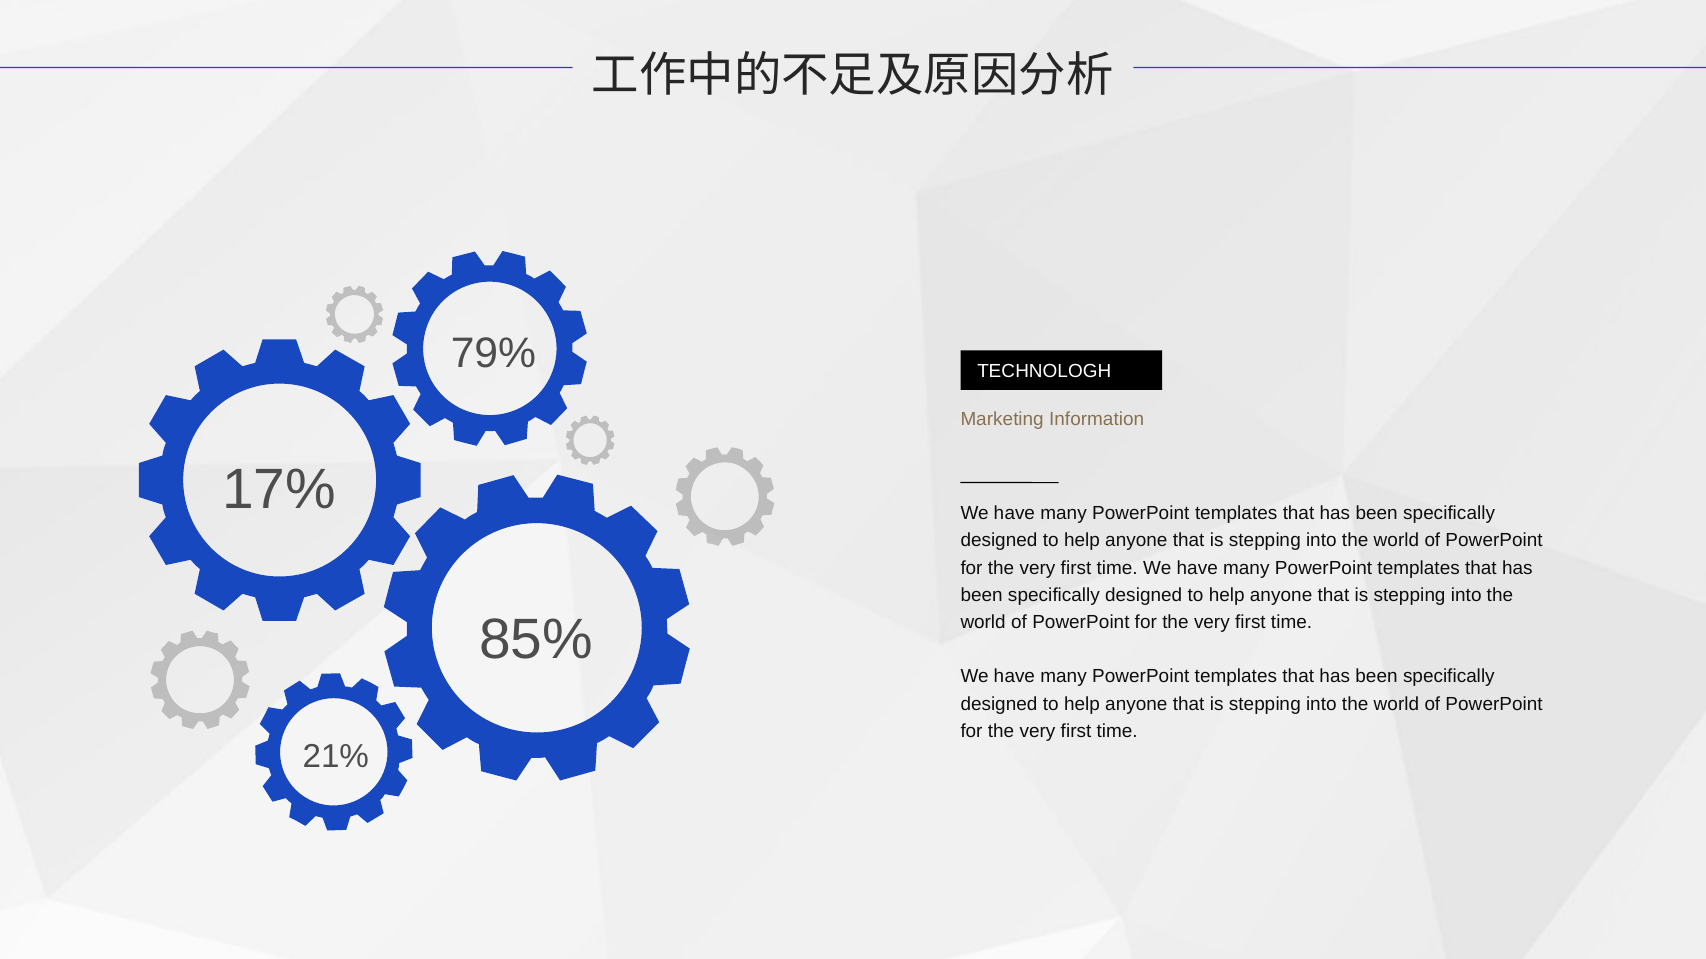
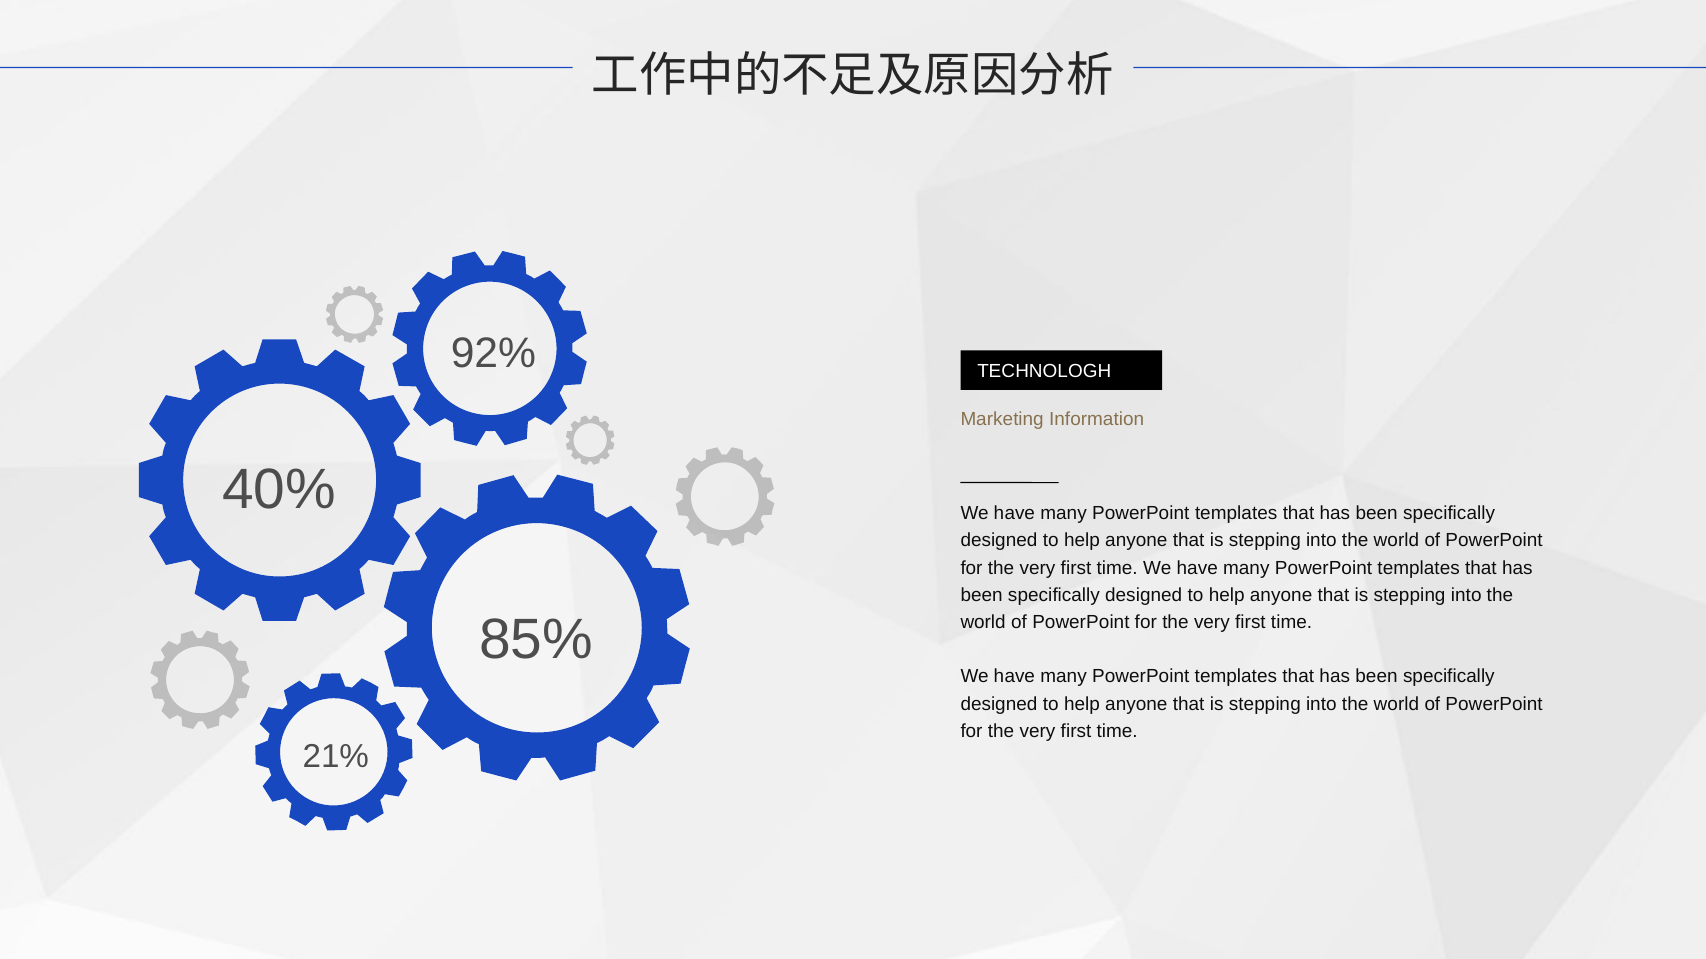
79%: 79% -> 92% (493, 354)
17%: 17% -> 40% (279, 490)
